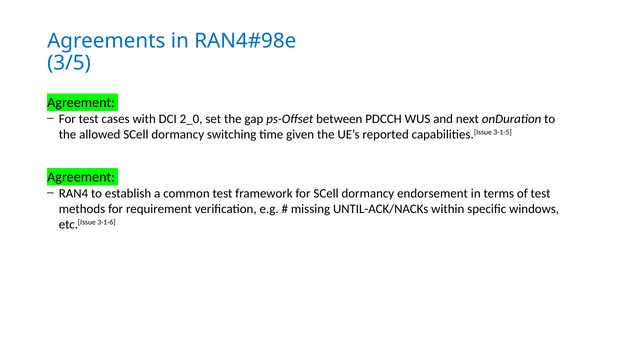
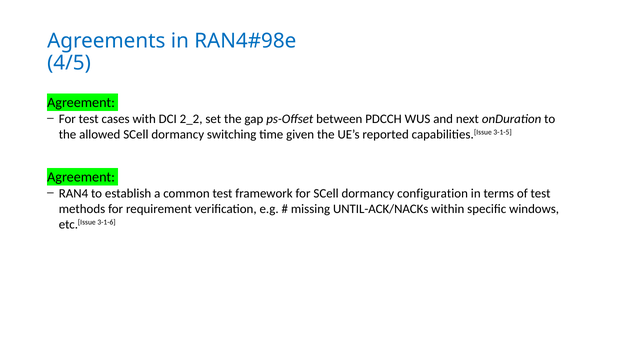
3/5: 3/5 -> 4/5 (69, 63)
2_0: 2_0 -> 2_2 (191, 119)
endorsement: endorsement -> configuration (433, 193)
